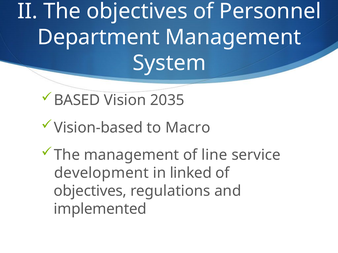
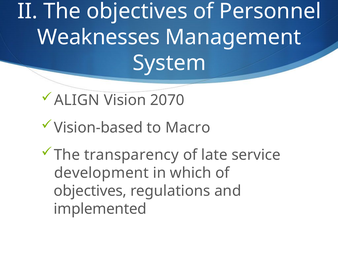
Department: Department -> Weaknesses (99, 37)
BASED: BASED -> ALIGN (77, 100)
2035: 2035 -> 2070 (167, 100)
The management: management -> transparency (131, 155)
line: line -> late (214, 155)
linked: linked -> which (191, 173)
